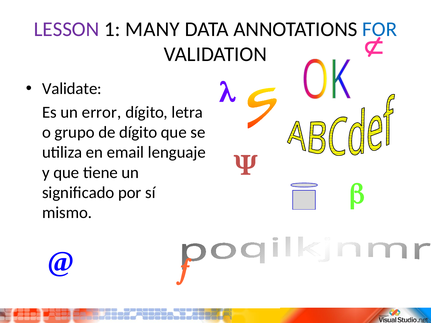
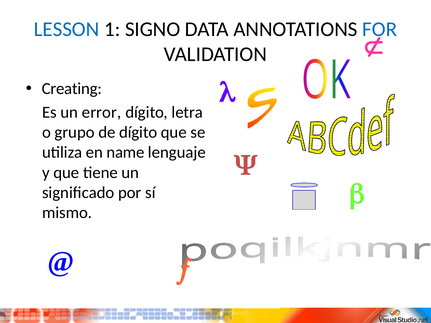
LESSON colour: purple -> blue (67, 29)
MANY: MANY -> SIGNO (153, 29)
Validate: Validate -> Creating (72, 89)
email: email -> name (126, 153)
